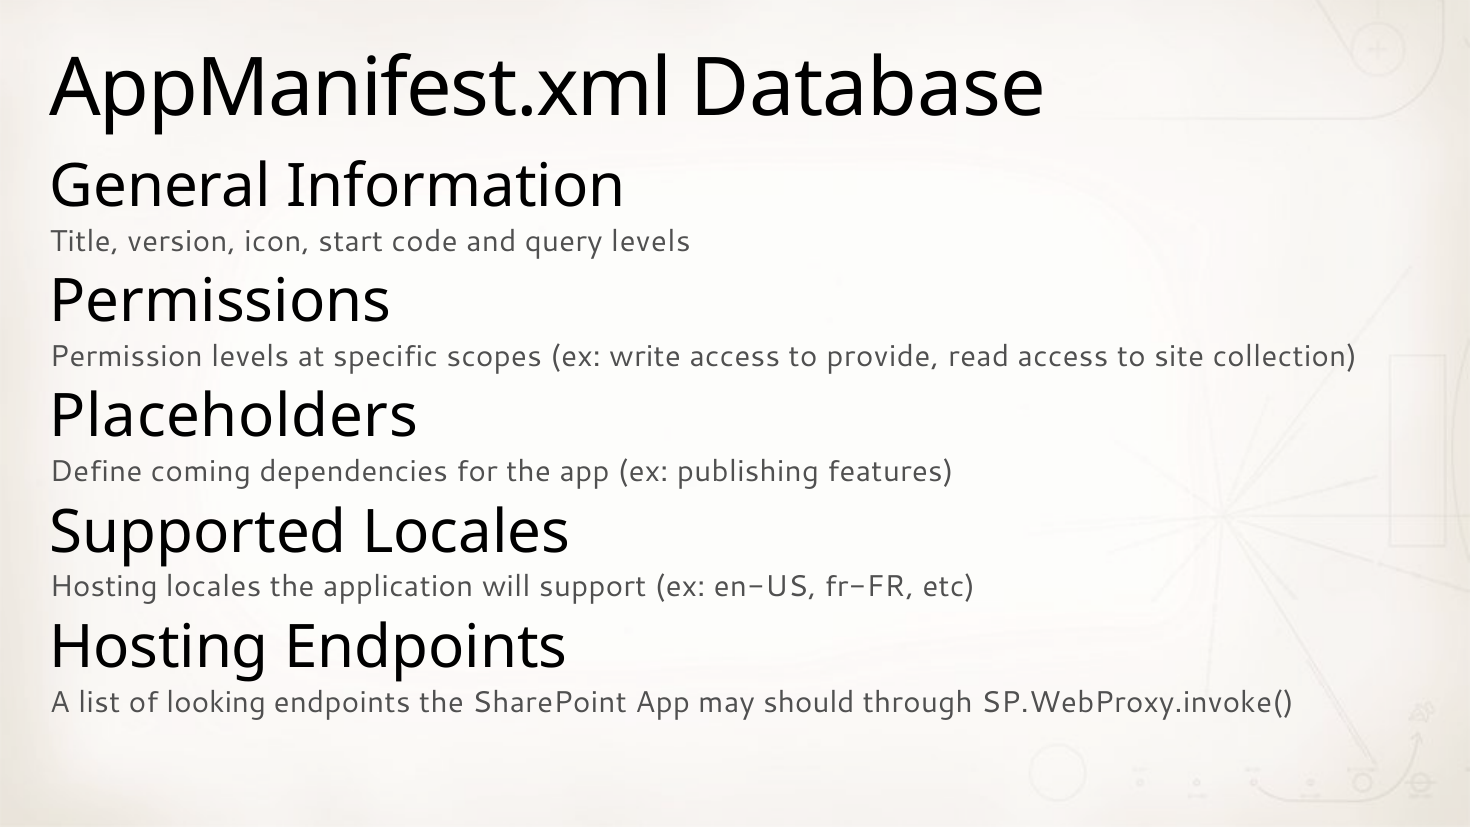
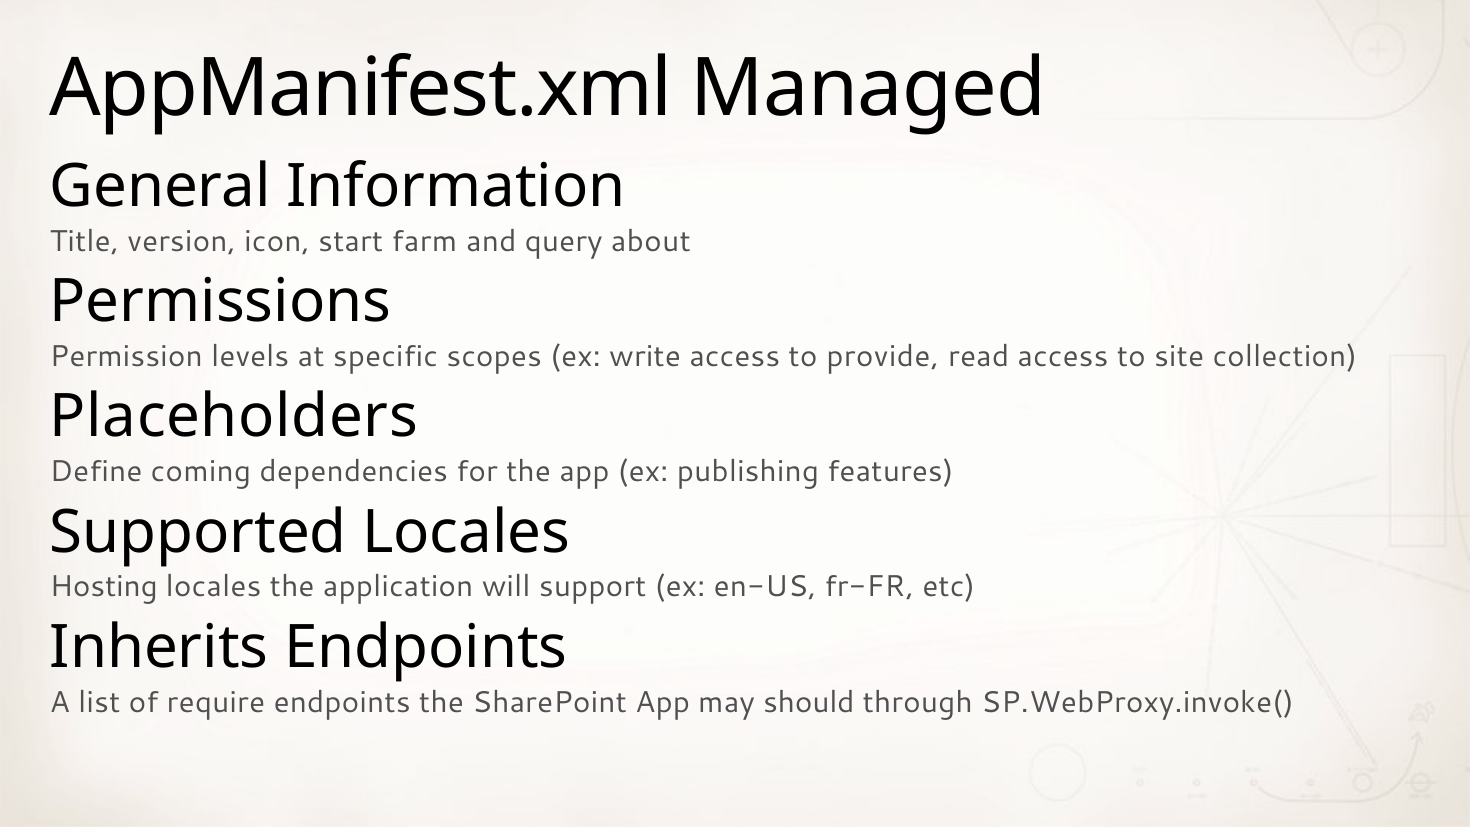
Database: Database -> Managed (868, 89)
code: code -> farm (425, 241)
query levels: levels -> about (651, 241)
Hosting: Hosting -> Inherits (159, 647)
looking: looking -> require (216, 702)
